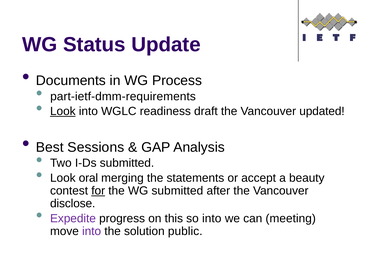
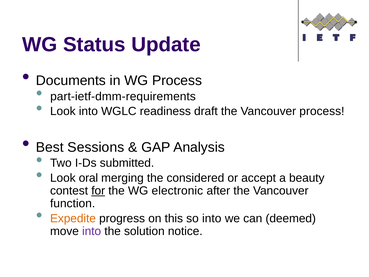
Look underline: present -> none (63, 111)
Vancouver updated: updated -> process (322, 111)
statements: statements -> considered (195, 178)
WG submitted: submitted -> electronic (177, 191)
disclose: disclose -> function (73, 203)
Expedite colour: purple -> orange (73, 218)
meeting: meeting -> deemed (291, 218)
public: public -> notice (185, 231)
